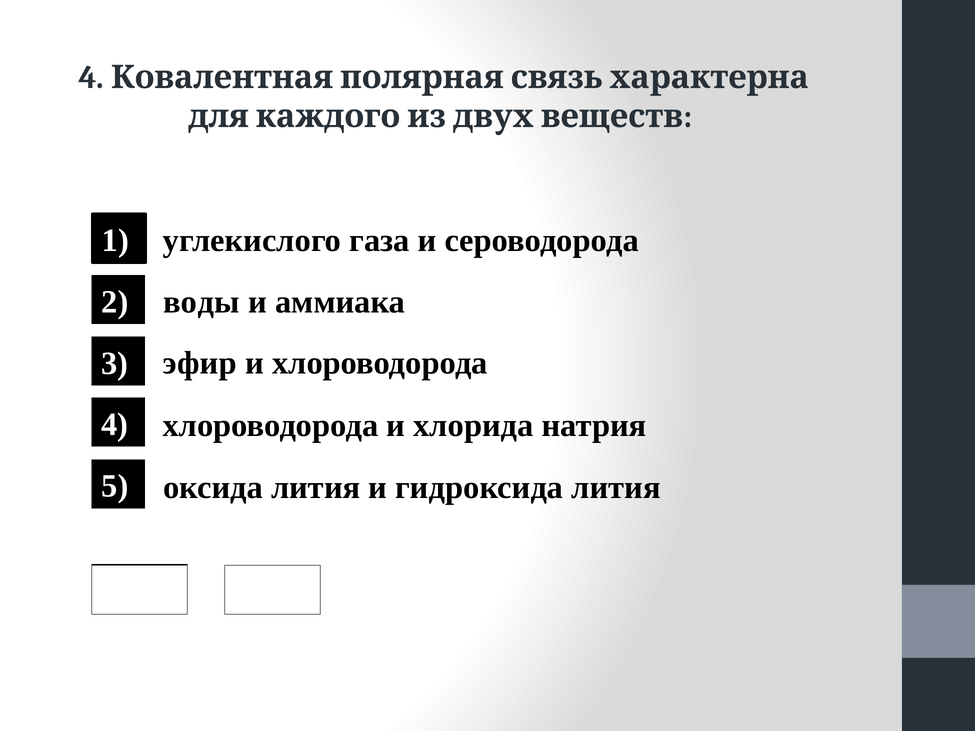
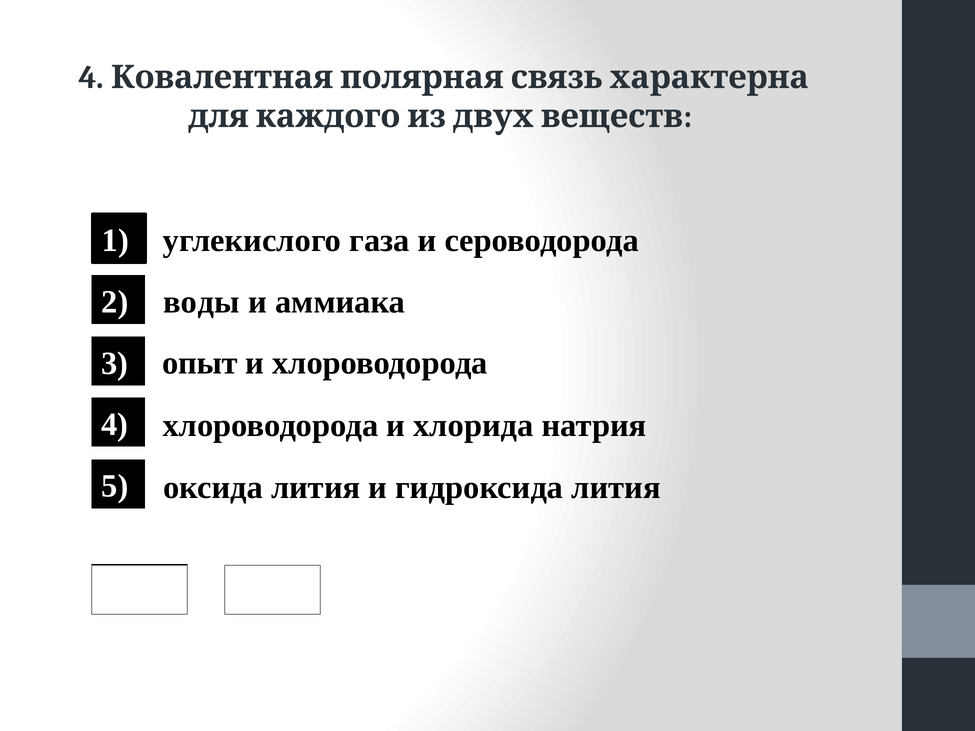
эфир: эфир -> опыт (200, 363)
